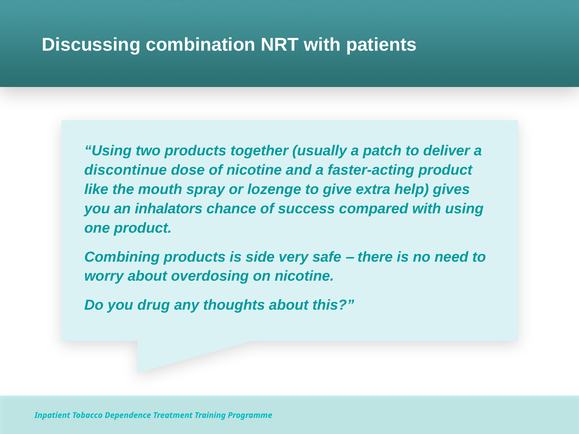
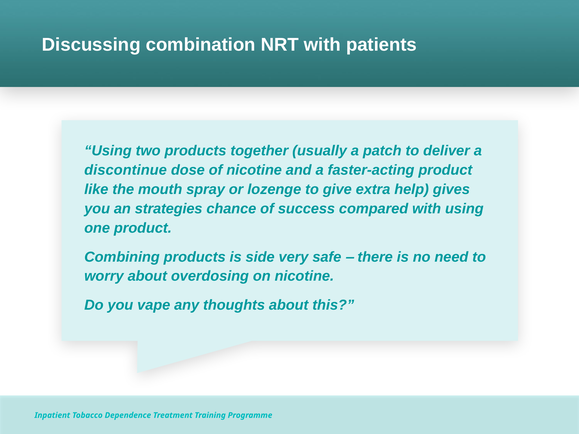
inhalators: inhalators -> strategies (169, 209)
drug: drug -> vape (154, 305)
